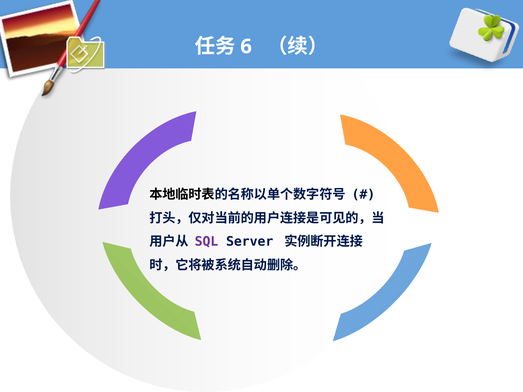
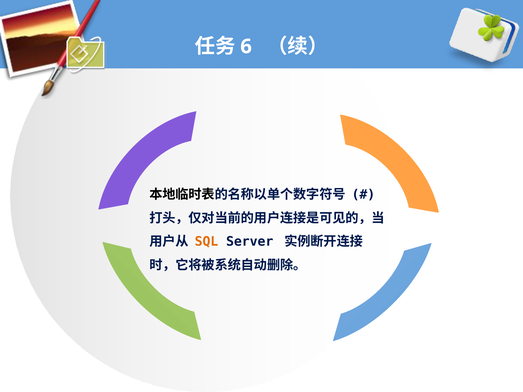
SQL colour: purple -> orange (206, 242)
